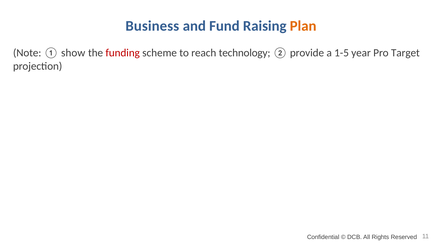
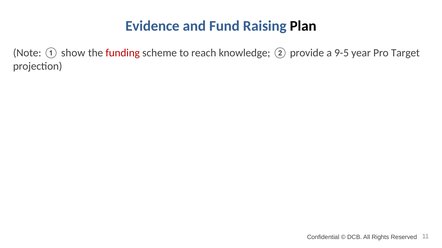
Business: Business -> Evidence (152, 26)
Plan colour: orange -> black (303, 26)
technology: technology -> knowledge (245, 53)
1-5: 1-5 -> 9-5 (342, 53)
